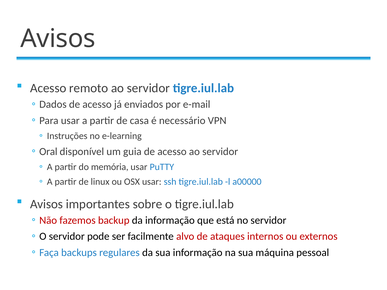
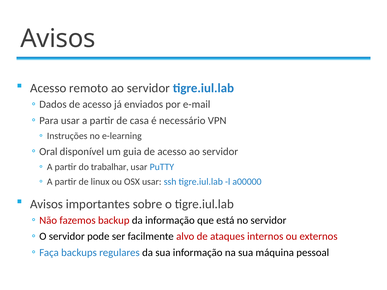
memória: memória -> trabalhar (110, 167)
